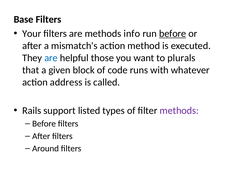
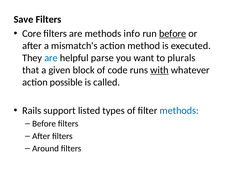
Base: Base -> Save (24, 19)
Your: Your -> Core (32, 34)
those: those -> parse (102, 58)
with underline: none -> present (159, 70)
address: address -> possible (66, 82)
methods colour: purple -> blue (179, 111)
